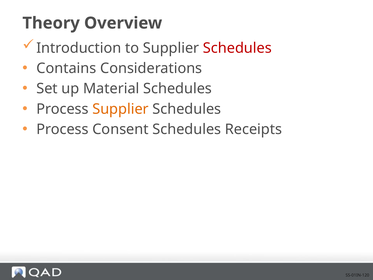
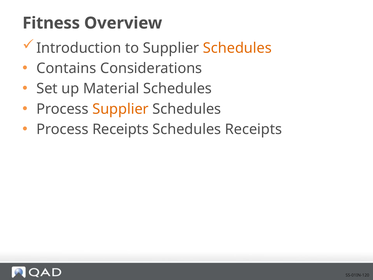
Theory: Theory -> Fitness (51, 23)
Schedules colour: red -> orange (237, 48)
Process Consent: Consent -> Receipts (121, 129)
